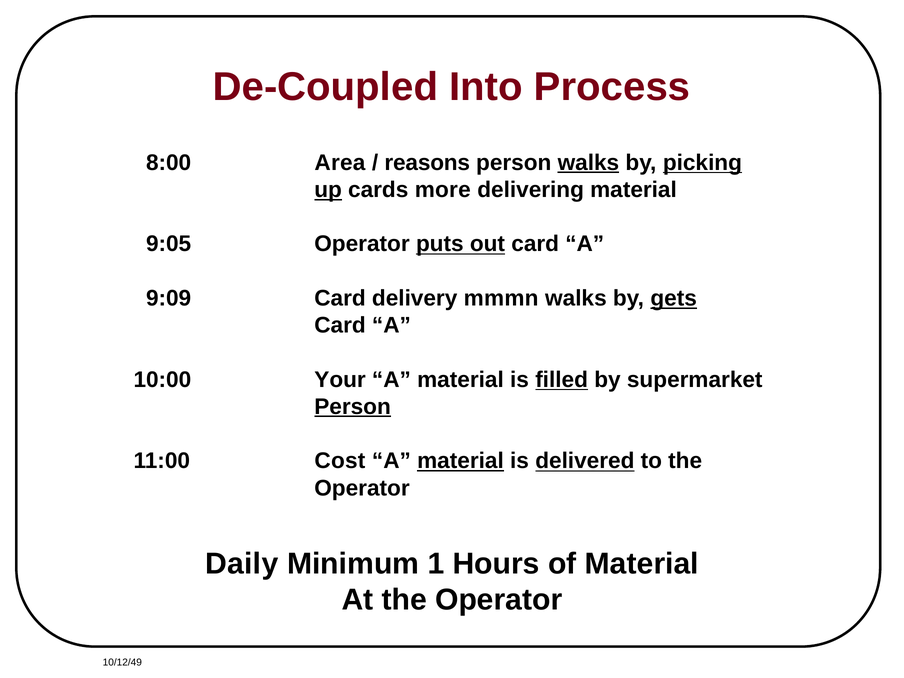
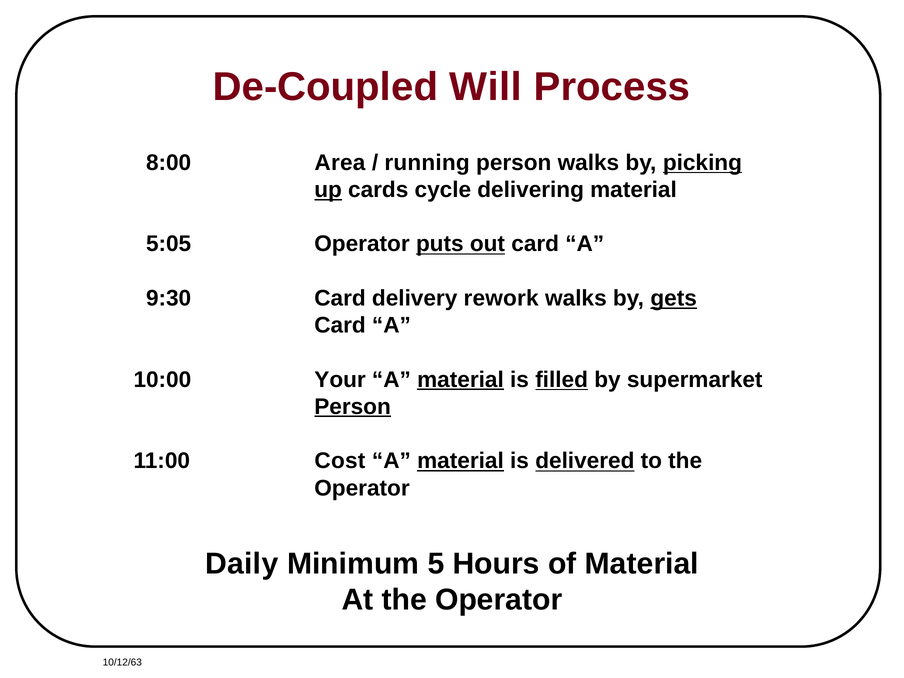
Into: Into -> Will (486, 87)
reasons: reasons -> running (427, 163)
walks underline: present -> none (588, 163)
more: more -> cycle (443, 190)
9:05: 9:05 -> 5:05 (169, 244)
9:09: 9:09 -> 9:30 (169, 298)
mmmn: mmmn -> rework (501, 298)
material underline: none -> present (460, 380)
1: 1 -> 5 (436, 564)
10/12/49: 10/12/49 -> 10/12/63 (122, 662)
